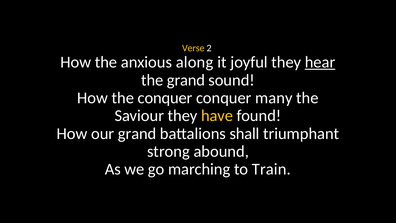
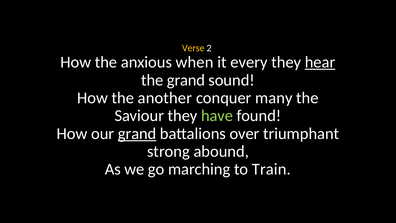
along: along -> when (195, 62)
joyful: joyful -> every (249, 62)
the conquer: conquer -> another (165, 98)
have colour: yellow -> light green (217, 116)
grand underline: none -> present (137, 133)
shall: shall -> over (244, 133)
